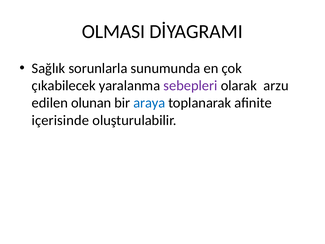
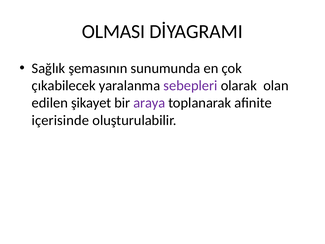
sorunlarla: sorunlarla -> şemasının (98, 68)
arzu: arzu -> olan (276, 86)
olunan: olunan -> şikayet (91, 103)
araya colour: blue -> purple (149, 103)
